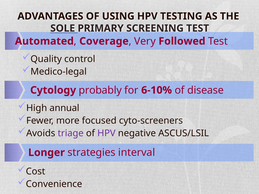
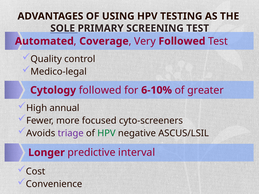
Cytology probably: probably -> followed (100, 90)
disease: disease -> greater (206, 90)
HPV colour: purple -> green (106, 133)
strategies: strategies -> predictive (92, 153)
